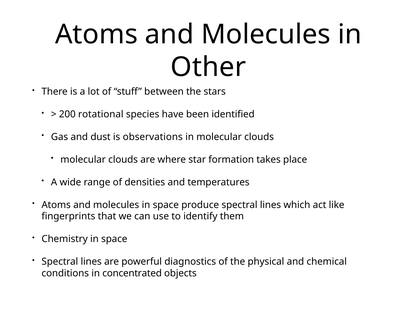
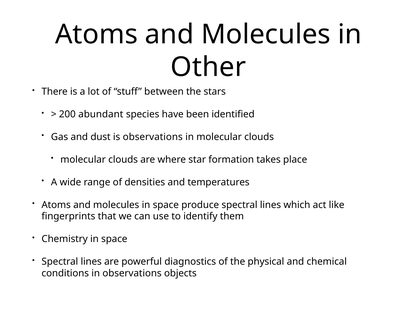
rotational: rotational -> abundant (101, 114)
in concentrated: concentrated -> observations (132, 273)
